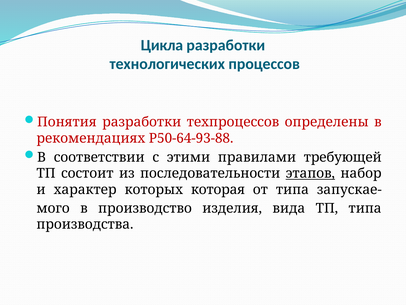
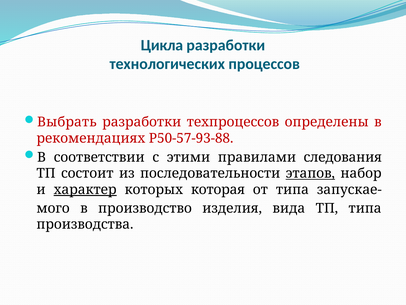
Понятия: Понятия -> Выбрать (67, 122)
Р50-64-93-88: Р50-64-93-88 -> Р50-57-93-88 (191, 138)
требующей: требующей -> следования (343, 157)
характер underline: none -> present (85, 189)
